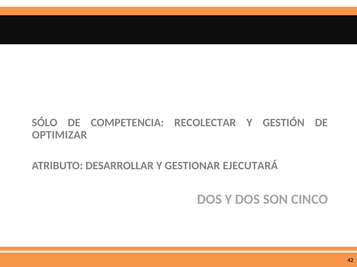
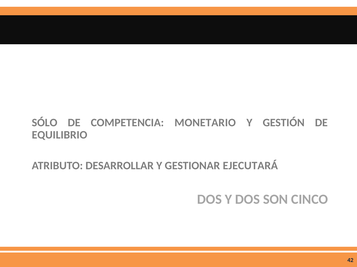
RECOLECTAR: RECOLECTAR -> MONETARIO (205, 123)
OPTIMIZAR: OPTIMIZAR -> EQUILIBRIO (60, 135)
